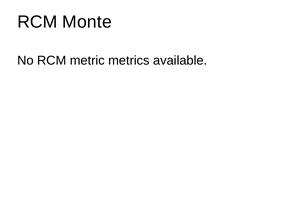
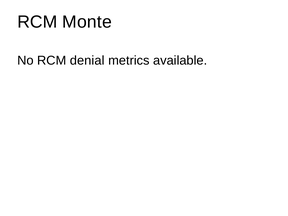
metric: metric -> denial (87, 60)
